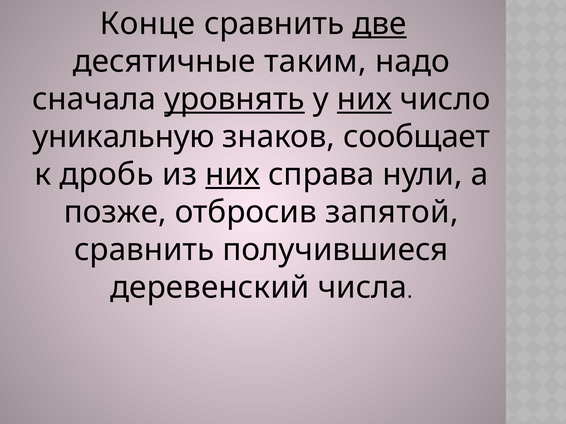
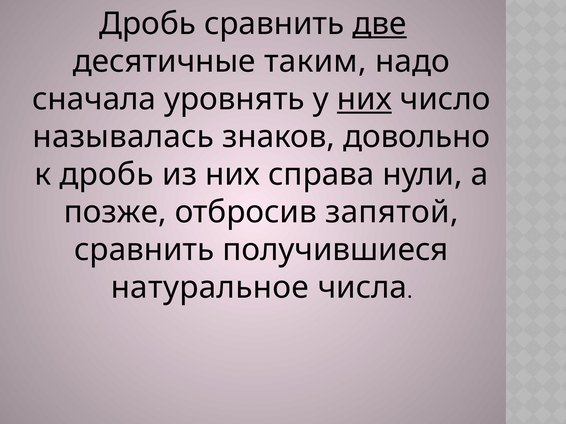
Конце: Конце -> Дробь (148, 24)
уровнять underline: present -> none (234, 99)
уникальную: уникальную -> называлась (123, 137)
сообщает: сообщает -> довольно (417, 137)
них underline: present -> none (233, 175)
деревенский: деревенский -> натуральное (210, 288)
